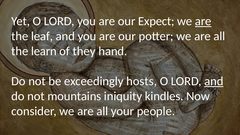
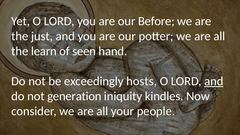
Expect: Expect -> Before (156, 21)
are underline: present -> none (203, 21)
leaf: leaf -> just (42, 36)
they: they -> seen (84, 51)
mountains: mountains -> generation (74, 96)
